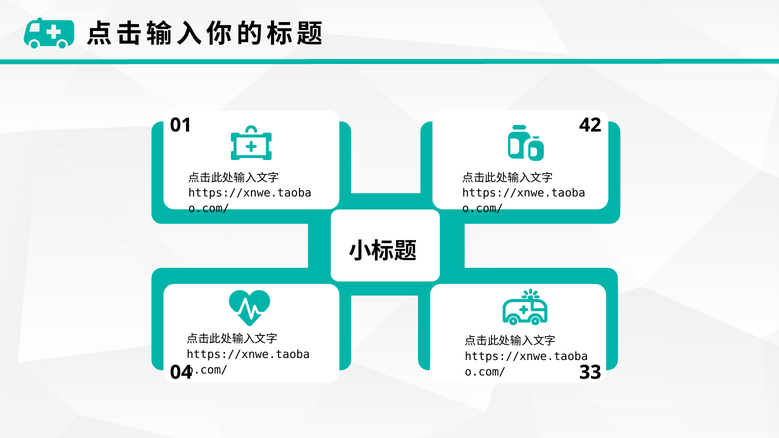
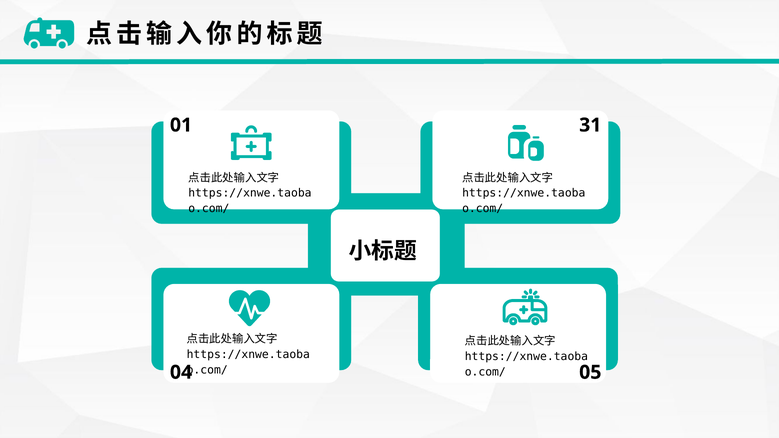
42: 42 -> 31 (590, 125)
33: 33 -> 05 (590, 372)
